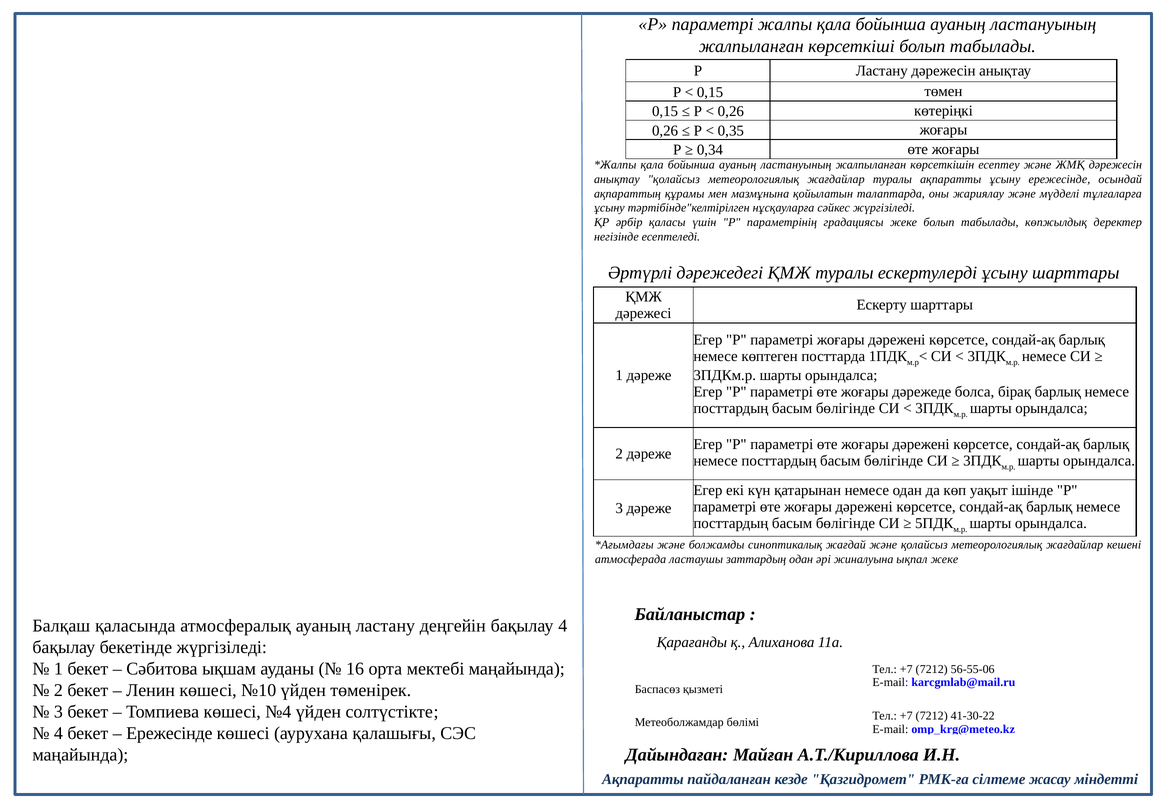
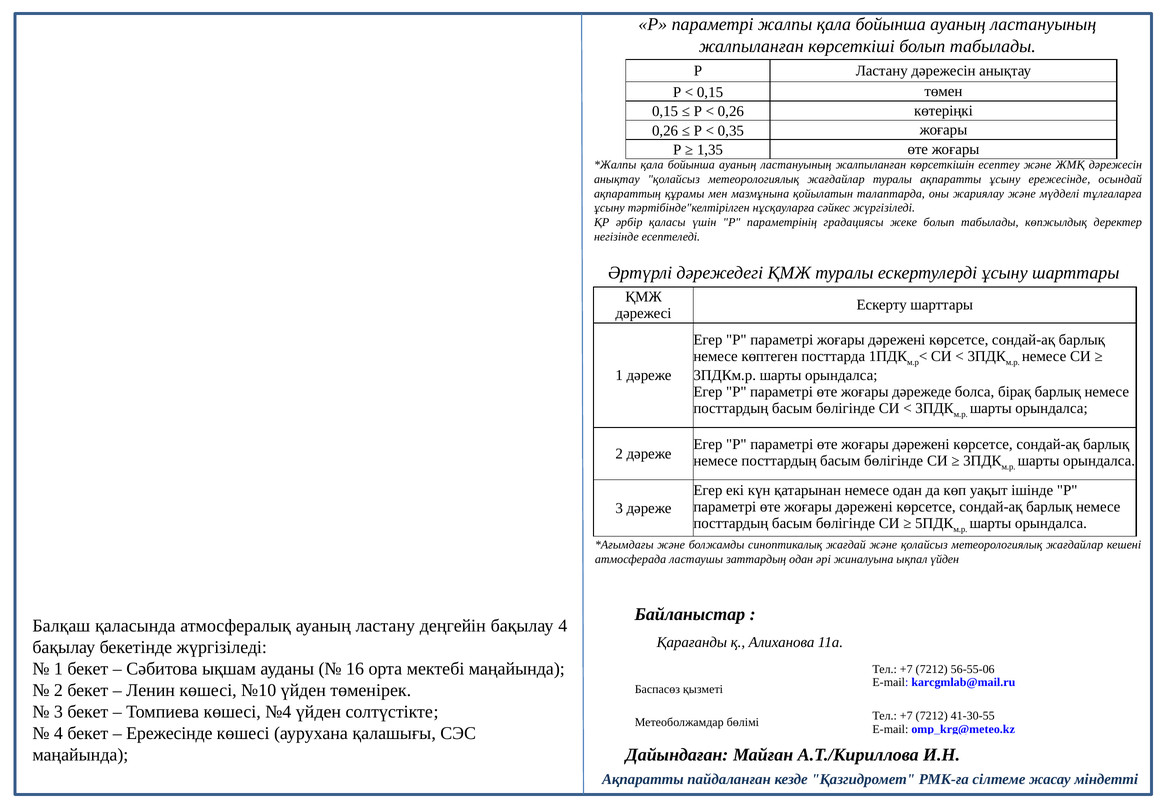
0,34: 0,34 -> 1,35 (710, 150)
ықпал жеке: жеке -> үйден (945, 559)
41-30-22: 41-30-22 -> 41-30-55 (973, 716)
